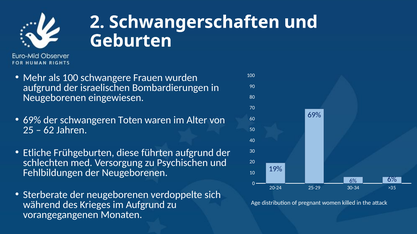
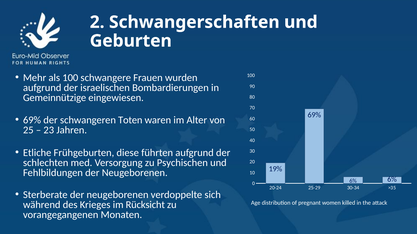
Neugeborenen: Neugeborenen -> Gemeinnützige (55, 98)
62: 62 -> 23 (49, 130)
im Aufgrund: Aufgrund -> Rücksicht (145, 205)
